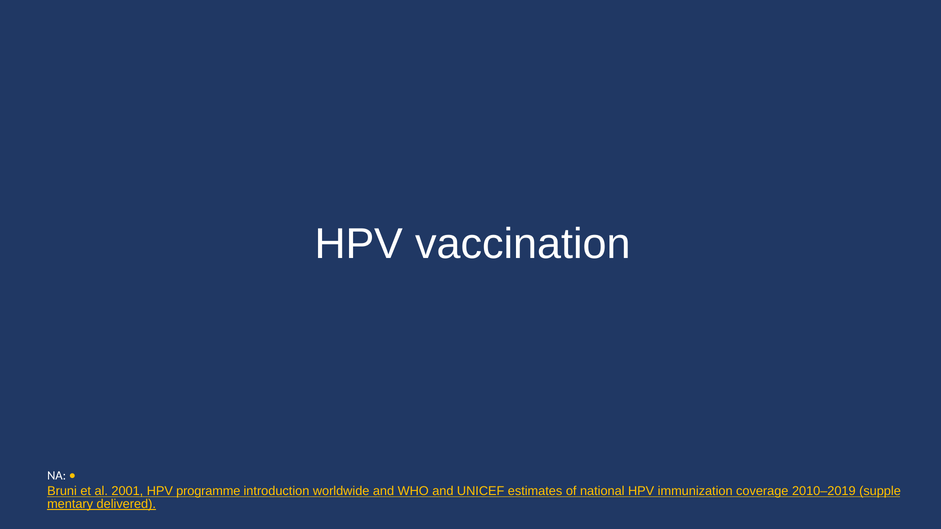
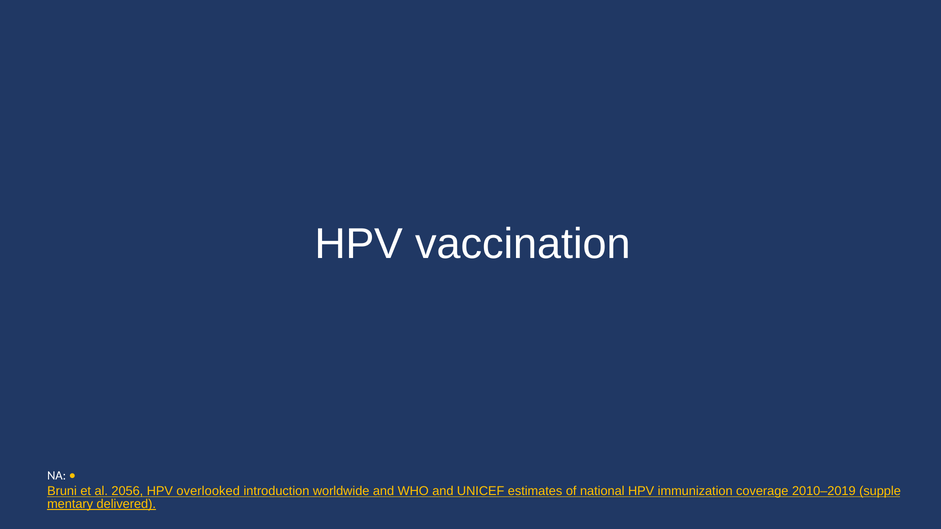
2001: 2001 -> 2056 (127, 491)
programme: programme -> overlooked (208, 491)
